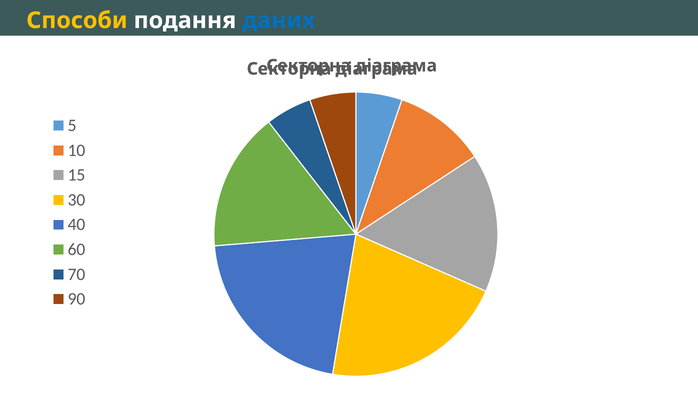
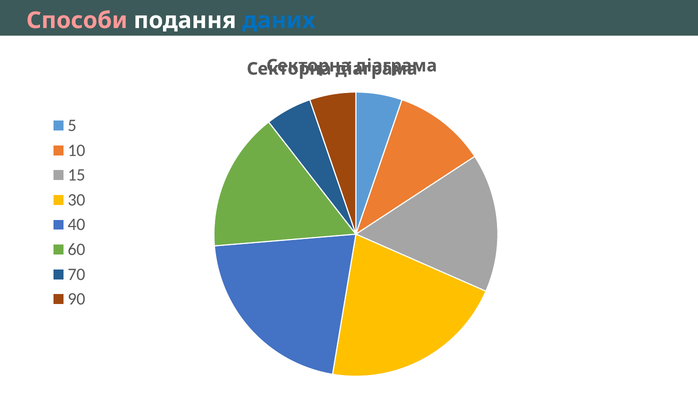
Способи colour: yellow -> pink (77, 20)
